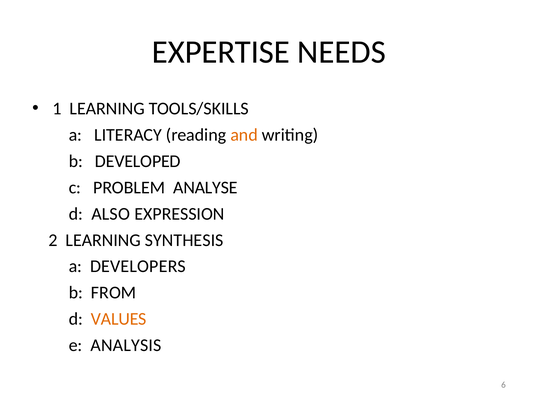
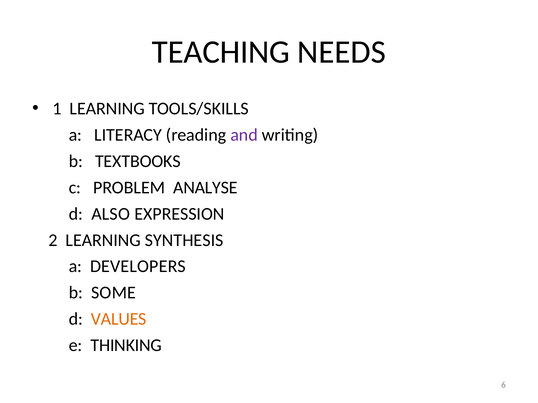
EXPERTISE: EXPERTISE -> TEACHING (221, 52)
and colour: orange -> purple (244, 135)
DEVELOPED: DEVELOPED -> TEXTBOOKS (138, 161)
FROM: FROM -> SOME (114, 293)
ANALYSIS: ANALYSIS -> THINKING (126, 346)
